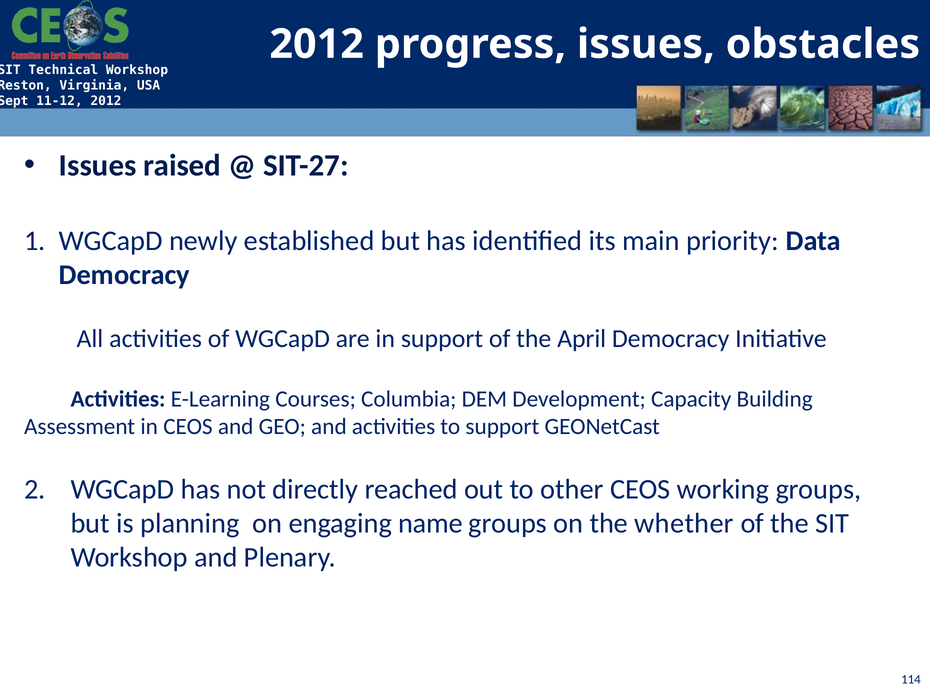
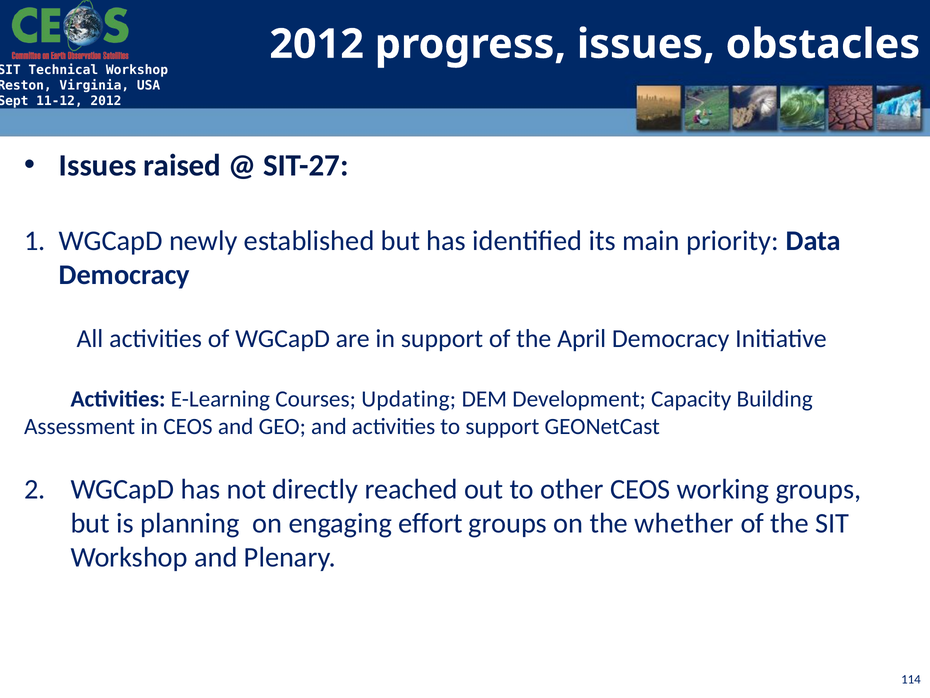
Columbia: Columbia -> Updating (409, 399)
name: name -> effort (430, 523)
